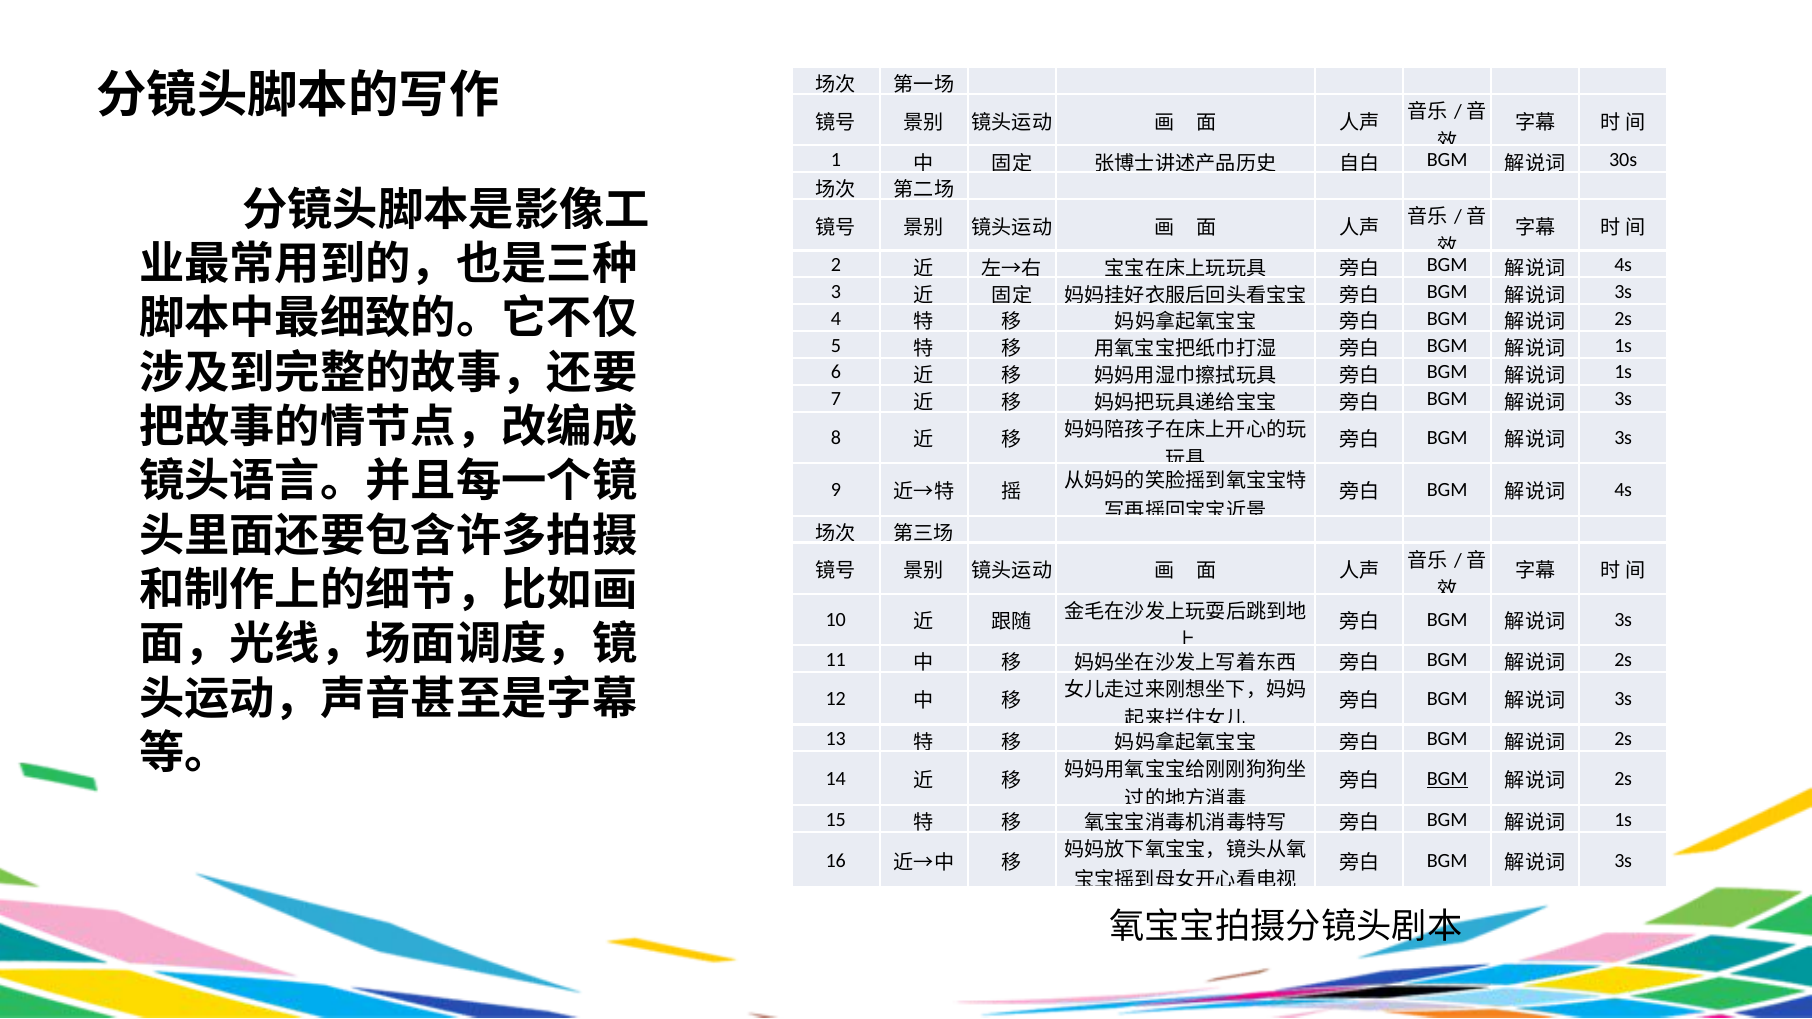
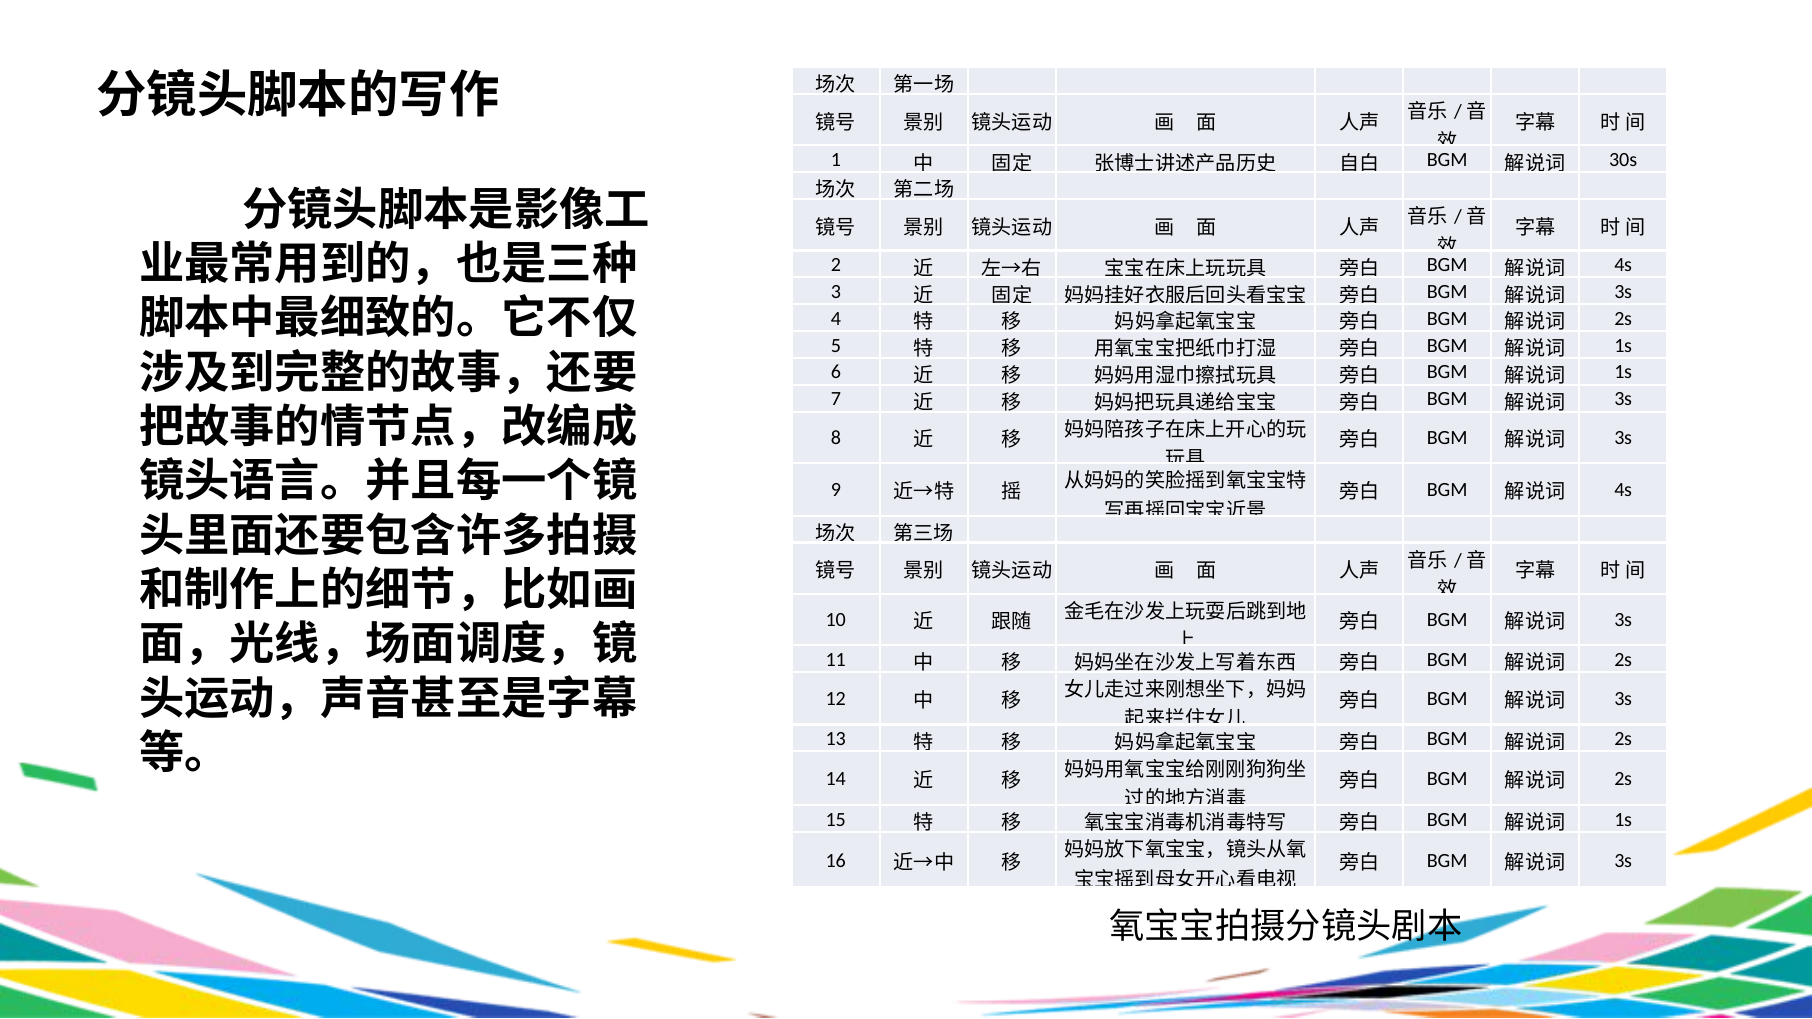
BGM underline: present -> none (1447, 779)
